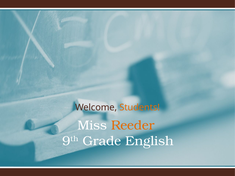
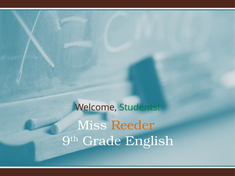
Students colour: orange -> green (140, 108)
